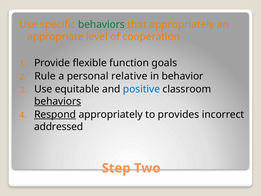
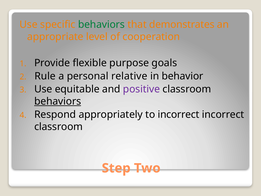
that appropriately: appropriately -> demonstrates (182, 25)
function: function -> purpose (129, 63)
positive colour: blue -> purple (141, 89)
Respond underline: present -> none (55, 114)
to provides: provides -> incorrect (179, 114)
addressed: addressed -> classroom (59, 127)
